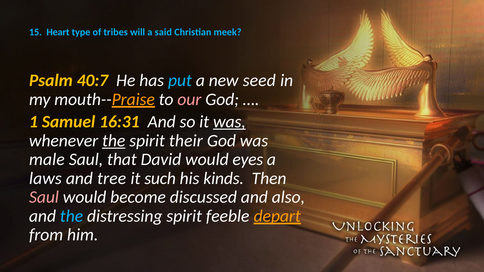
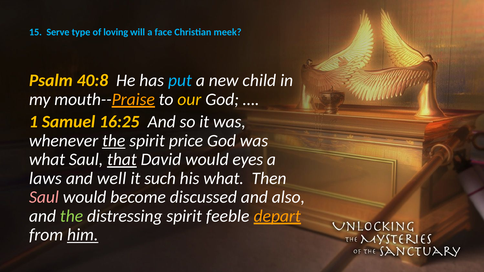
Heart: Heart -> Serve (58, 32)
tribes: tribes -> loving (116, 32)
said: said -> face (163, 32)
40:7: 40:7 -> 40:8 (92, 81)
seed: seed -> child (259, 81)
our colour: pink -> yellow (189, 99)
16:31: 16:31 -> 16:25 (119, 122)
was underline: present -> none (229, 122)
their: their -> price (186, 141)
male: male -> what (47, 160)
that underline: none -> present (122, 160)
tree: tree -> well (112, 178)
his kinds: kinds -> what (224, 178)
the colour: light blue -> light green (72, 216)
him underline: none -> present (83, 235)
